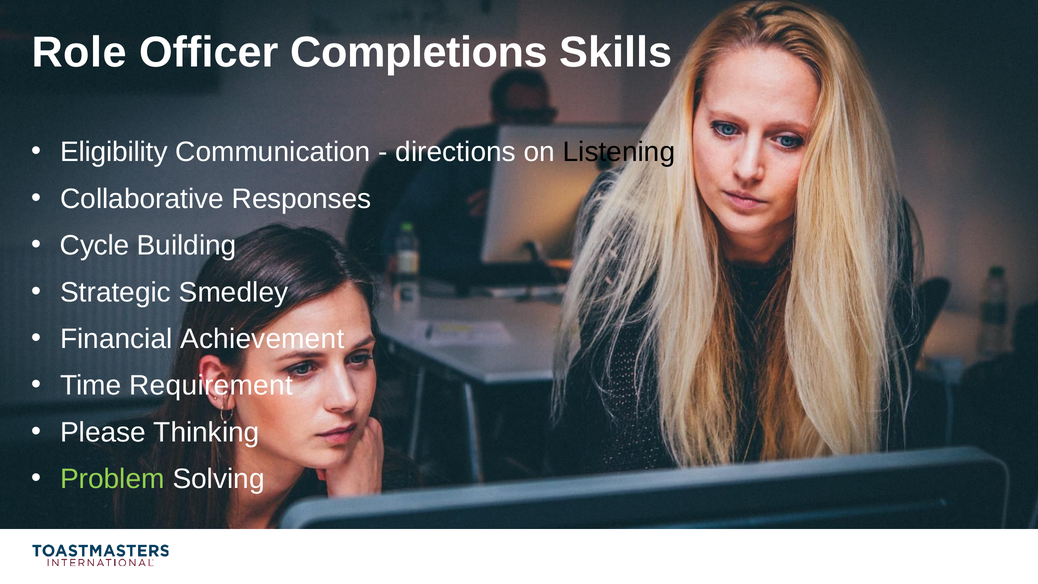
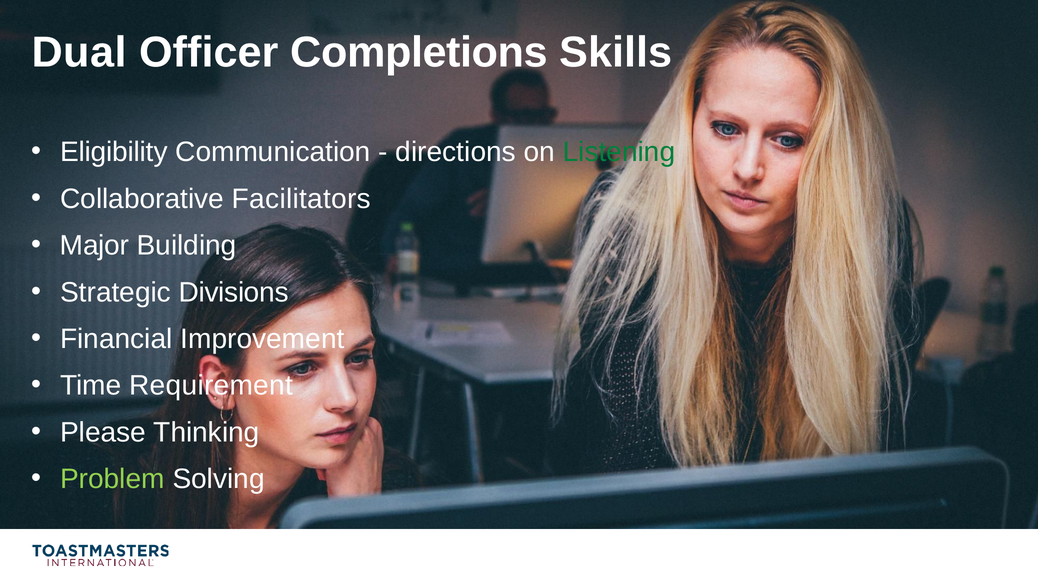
Role: Role -> Dual (79, 53)
Listening colour: black -> green (619, 152)
Responses: Responses -> Facilitators (301, 199)
Cycle: Cycle -> Major (95, 245)
Smedley: Smedley -> Divisions (234, 292)
Achievement: Achievement -> Improvement (262, 339)
